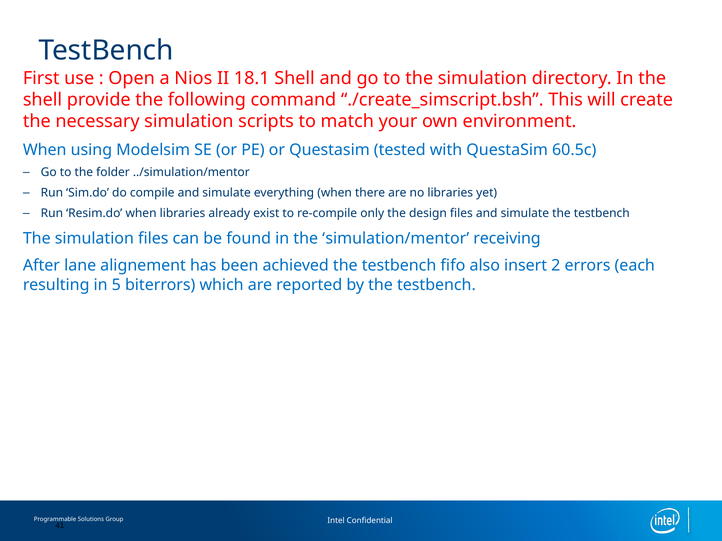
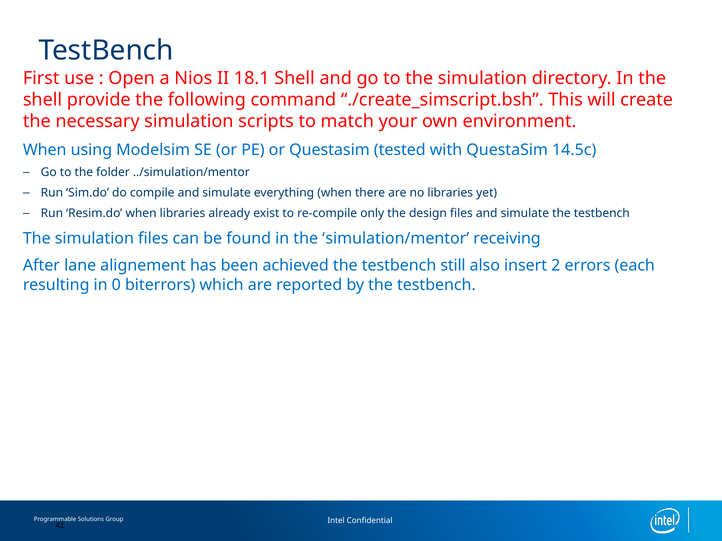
60.5c: 60.5c -> 14.5c (574, 150)
fifo: fifo -> still (453, 266)
5: 5 -> 0 (116, 285)
